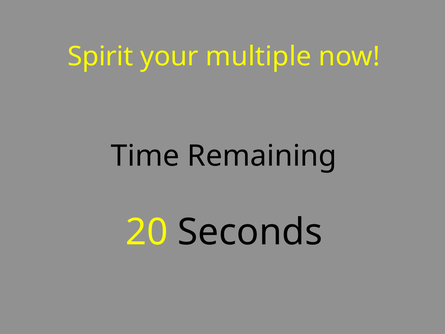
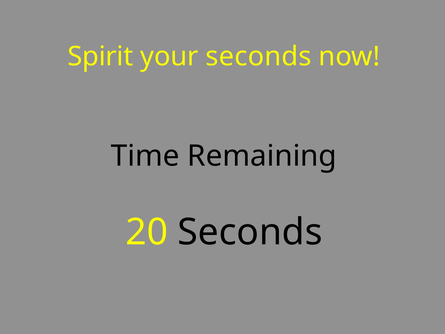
your multiple: multiple -> seconds (258, 56)
